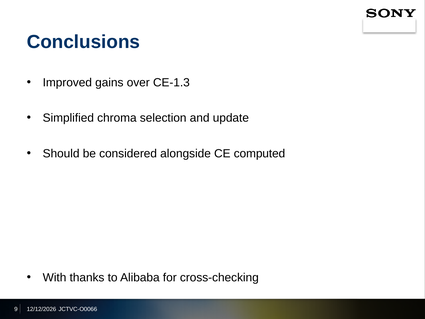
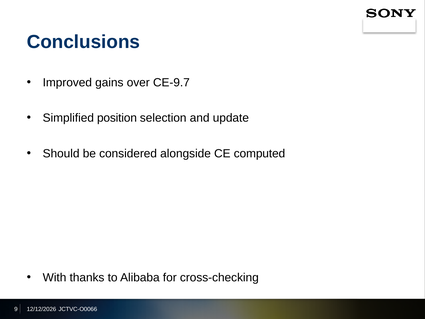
CE-1.3: CE-1.3 -> CE-9.7 (171, 83)
chroma: chroma -> position (117, 118)
